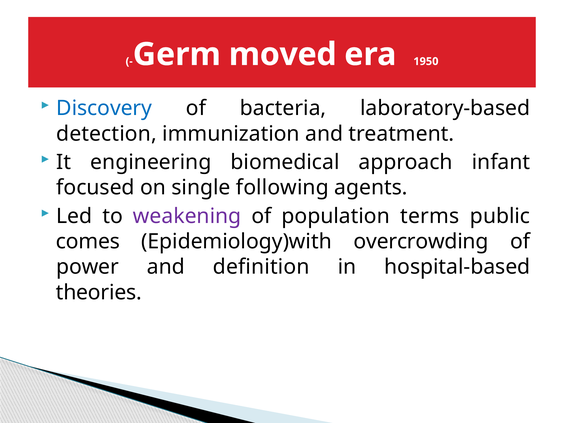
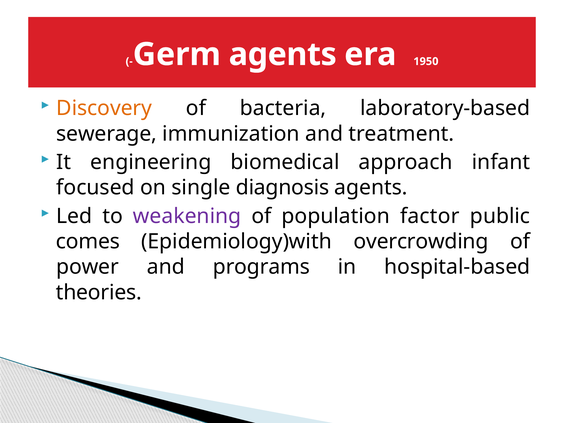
Germ moved: moved -> agents (283, 54)
Discovery colour: blue -> orange (104, 108)
detection: detection -> sewerage (107, 134)
following: following -> diagnosis (283, 188)
terms: terms -> factor (430, 216)
definition: definition -> programs (261, 267)
